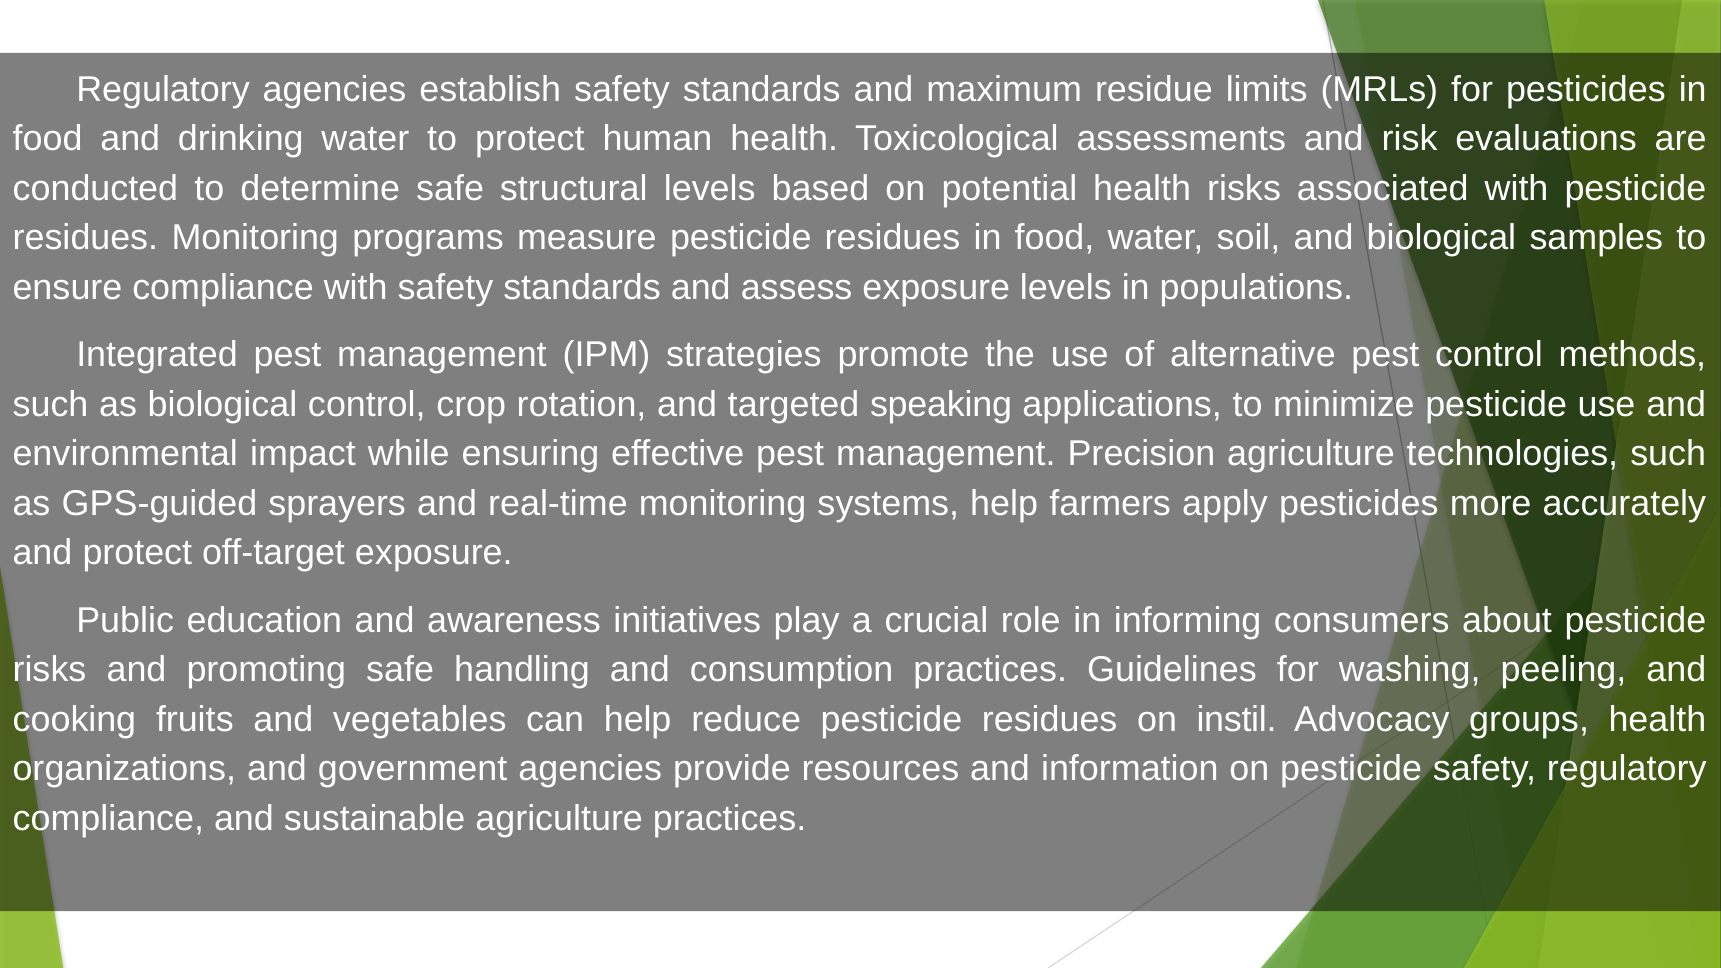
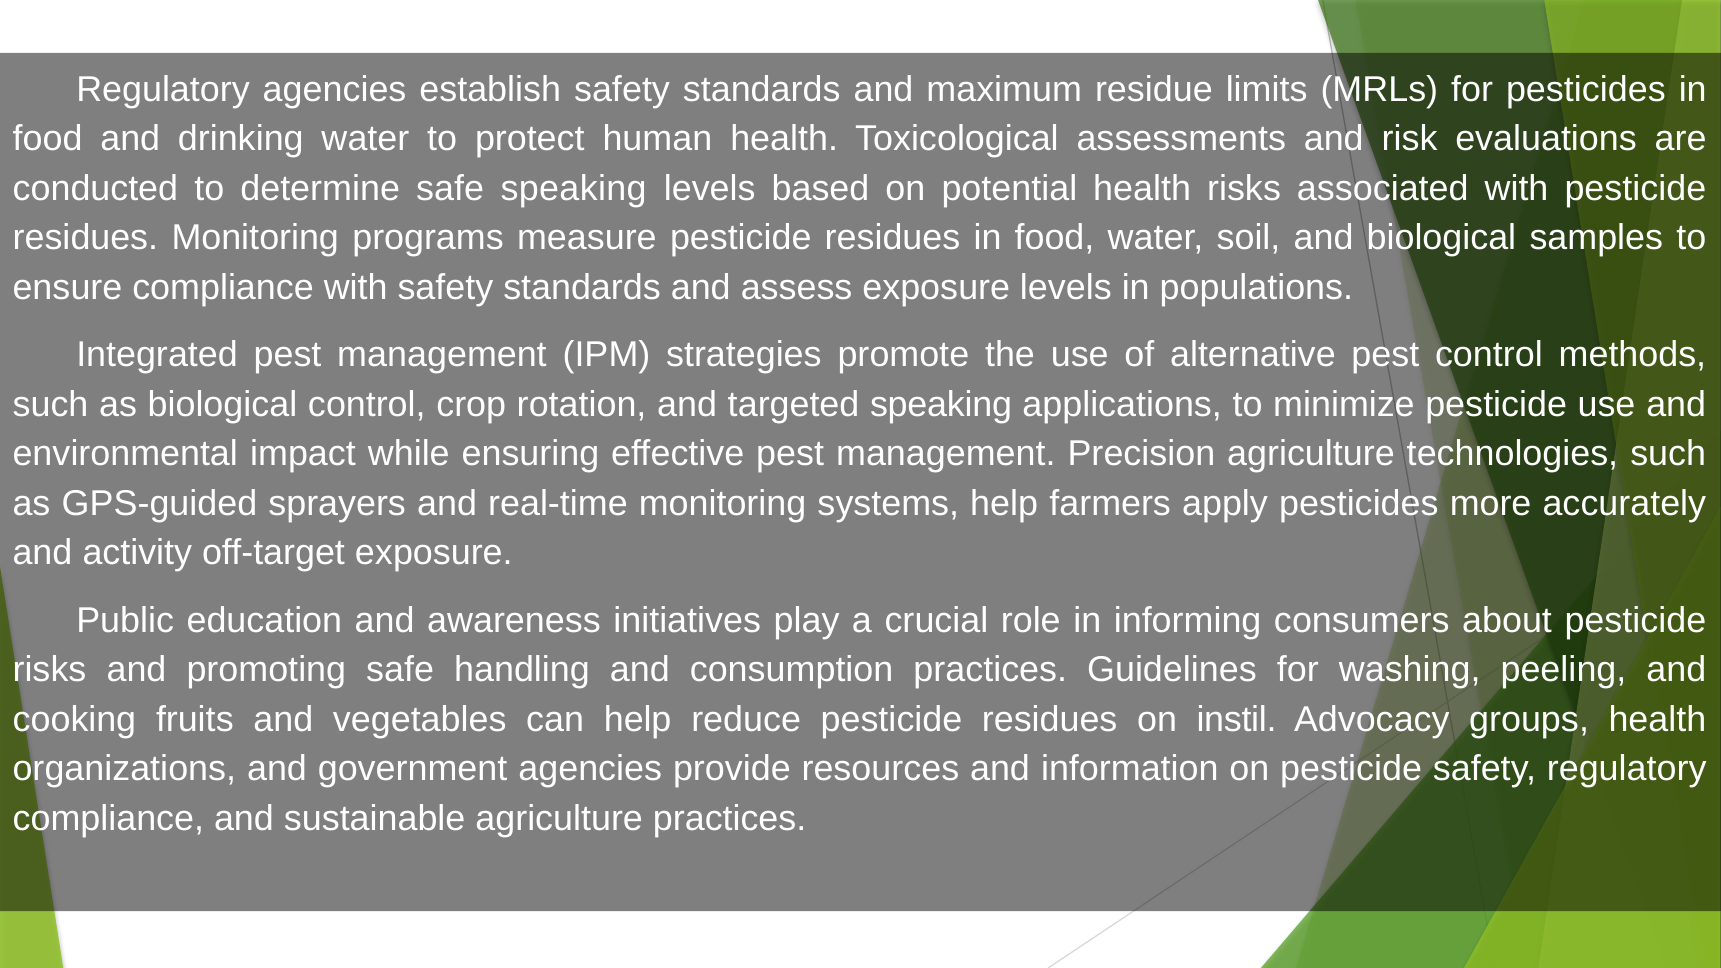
safe structural: structural -> speaking (574, 189)
and protect: protect -> activity (137, 553)
